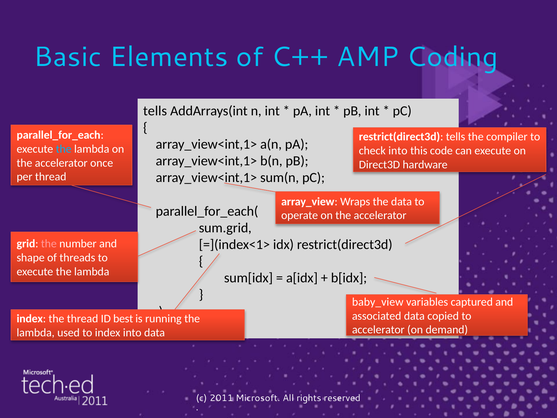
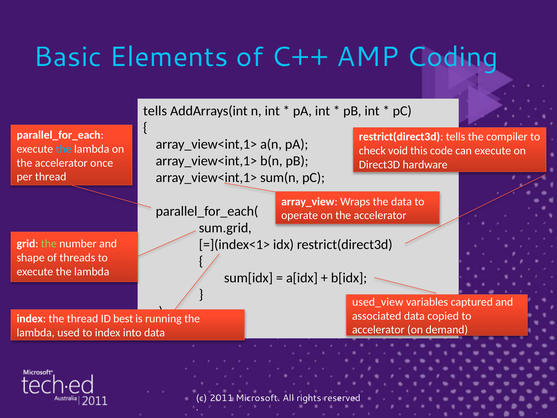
check into: into -> void (398, 150)
the colour: pink -> light green (49, 244)
baby_view: baby_view -> used_view (378, 302)
